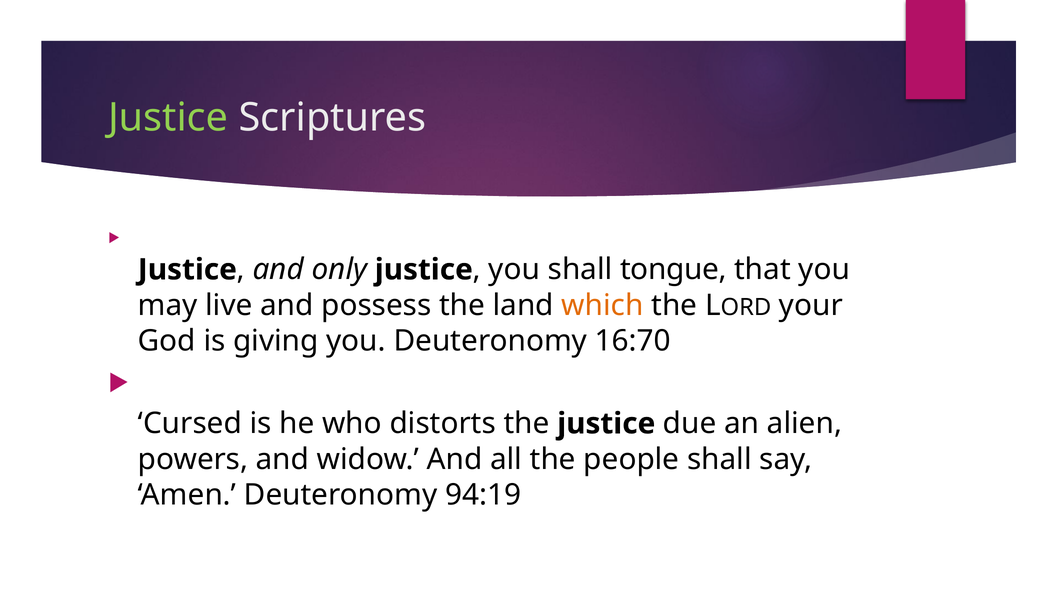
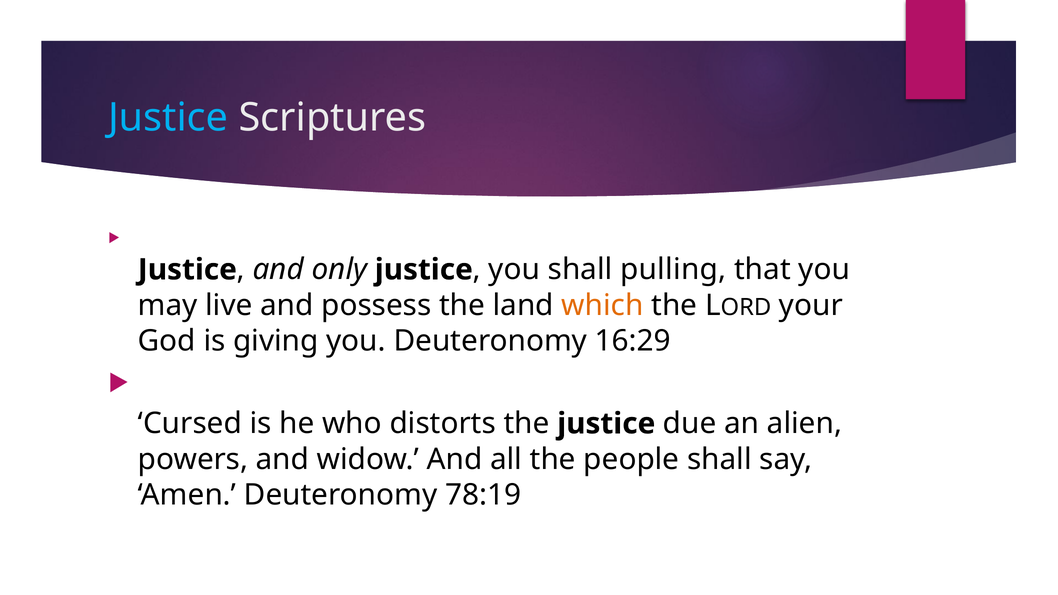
Justice colour: light green -> light blue (168, 118)
tongue: tongue -> pulling (673, 270)
16:70: 16:70 -> 16:29 (633, 341)
94:19: 94:19 -> 78:19 (483, 495)
